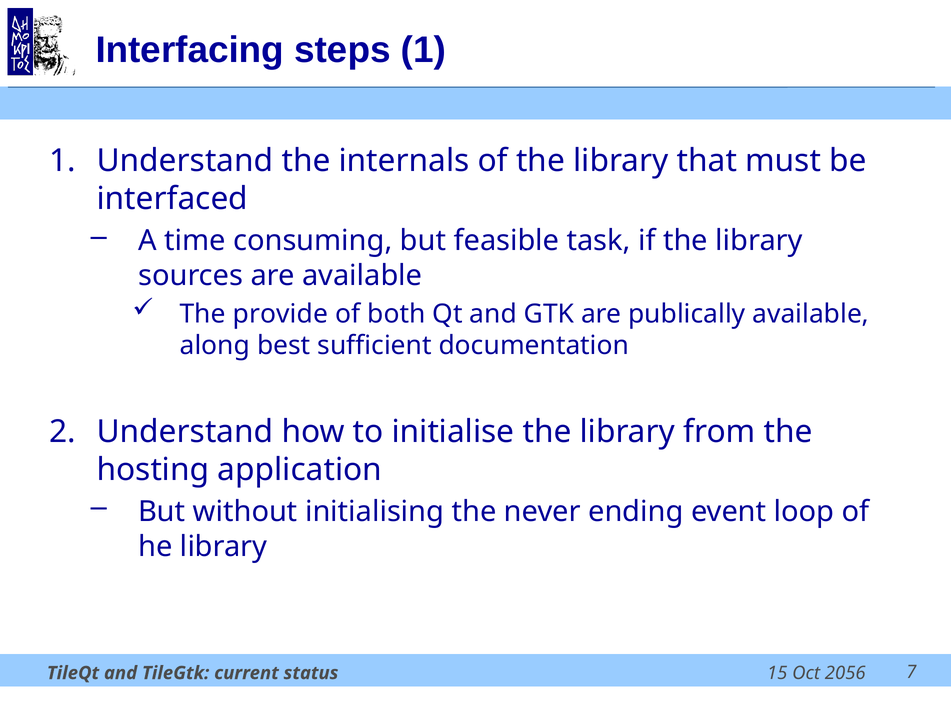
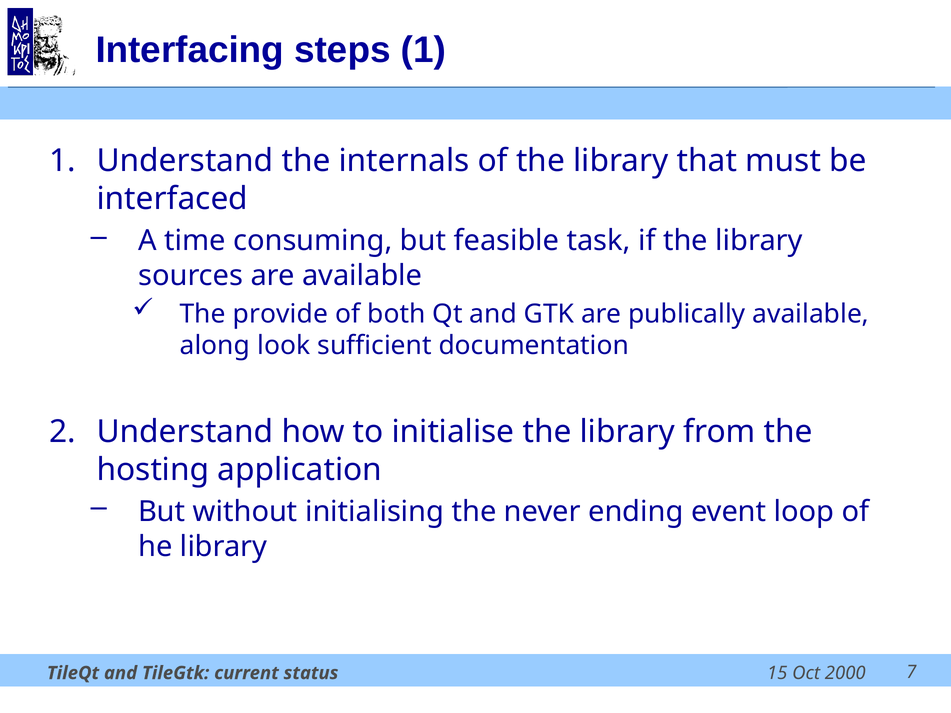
best: best -> look (284, 346)
2056: 2056 -> 2000 (845, 673)
